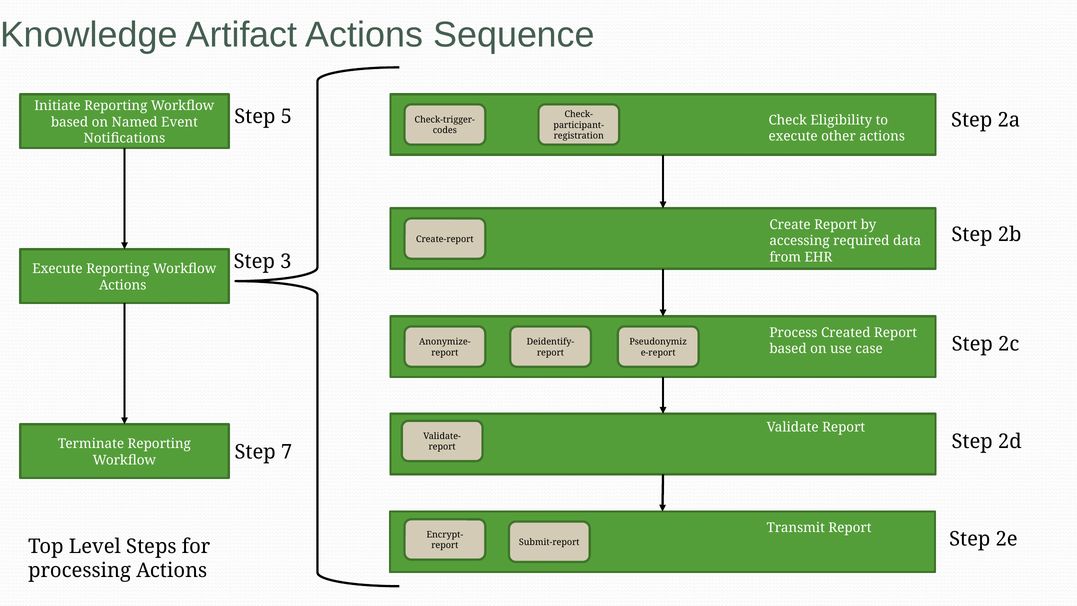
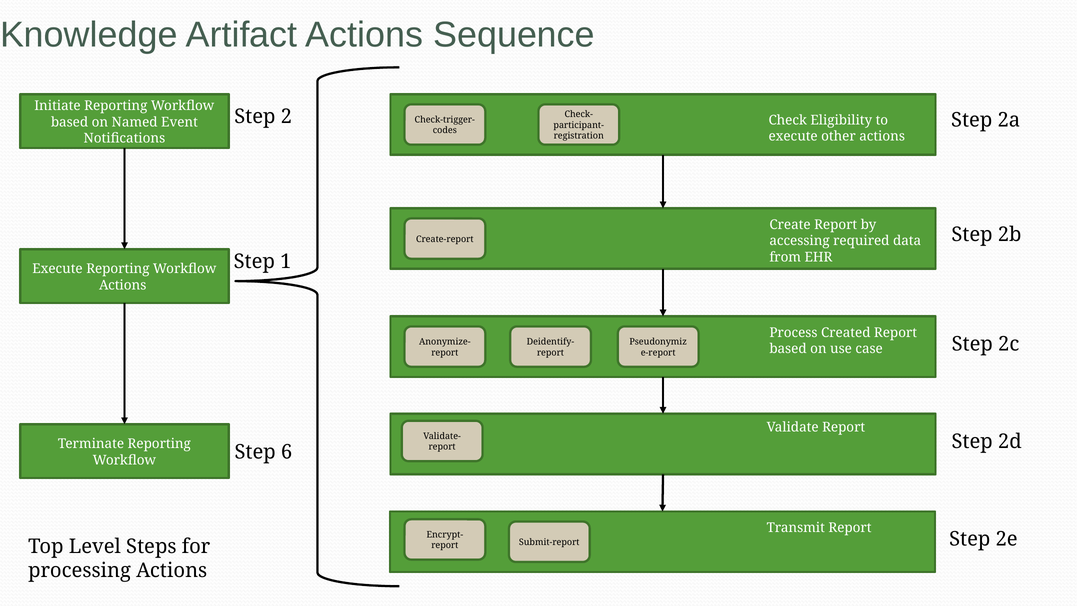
5: 5 -> 2 (286, 117)
3: 3 -> 1 (286, 262)
7: 7 -> 6 (287, 452)
